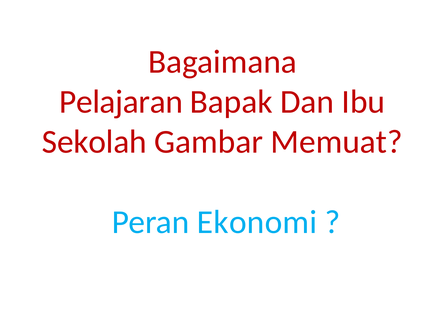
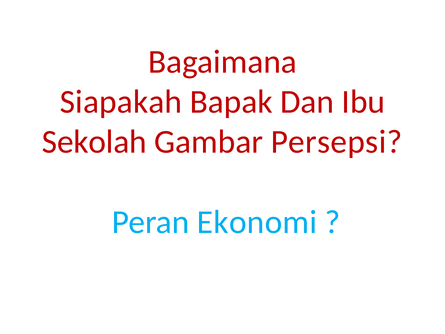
Pelajaran: Pelajaran -> Siapakah (121, 102)
Memuat: Memuat -> Persepsi (336, 142)
